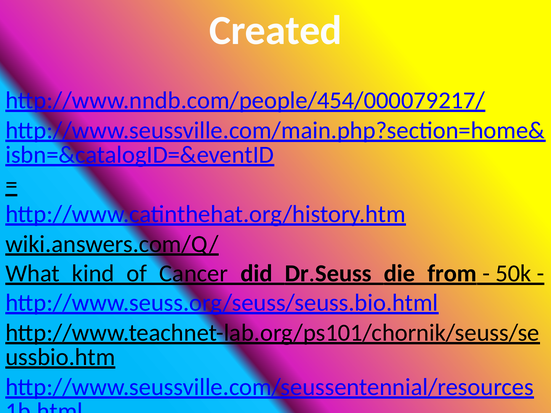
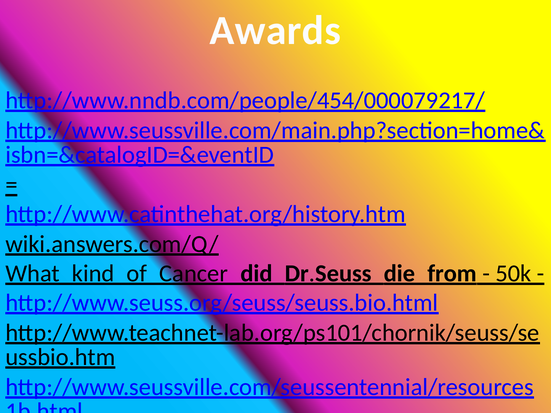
Created: Created -> Awards (275, 30)
